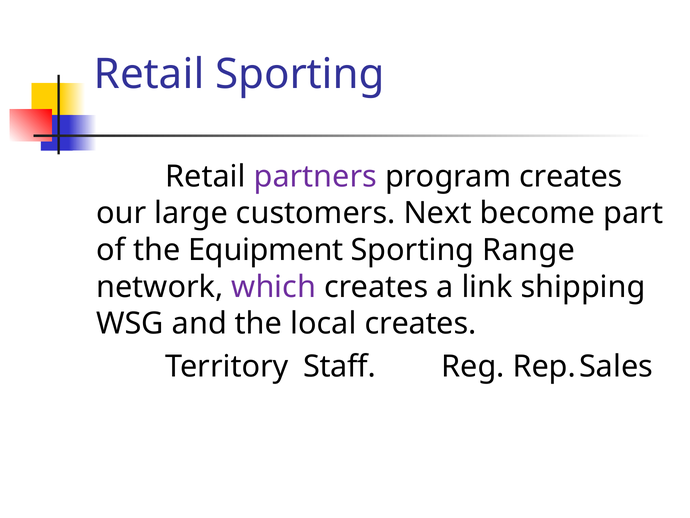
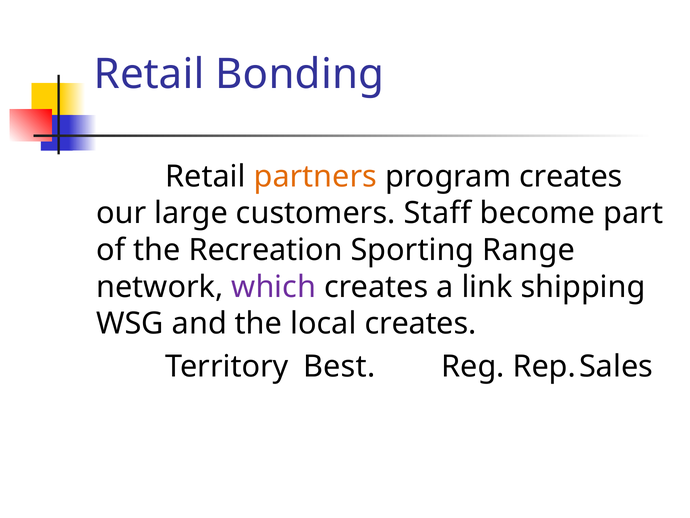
Retail Sporting: Sporting -> Bonding (300, 74)
partners colour: purple -> orange (315, 176)
Next: Next -> Staff (438, 213)
Equipment: Equipment -> Recreation (266, 250)
Staff: Staff -> Best (339, 366)
